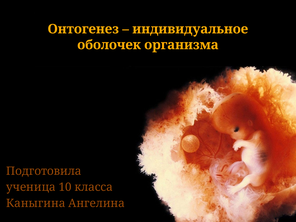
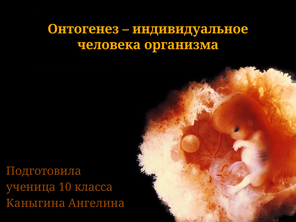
оболочек: оболочек -> человека (109, 45)
